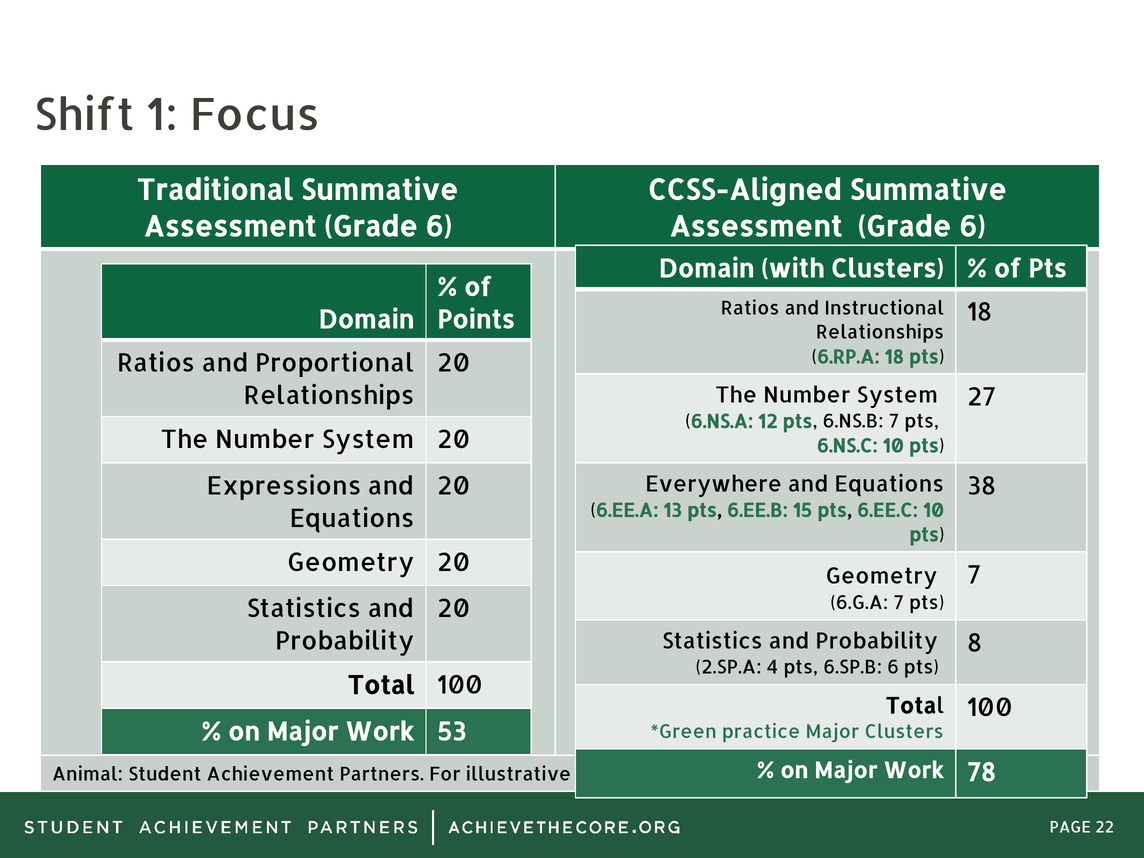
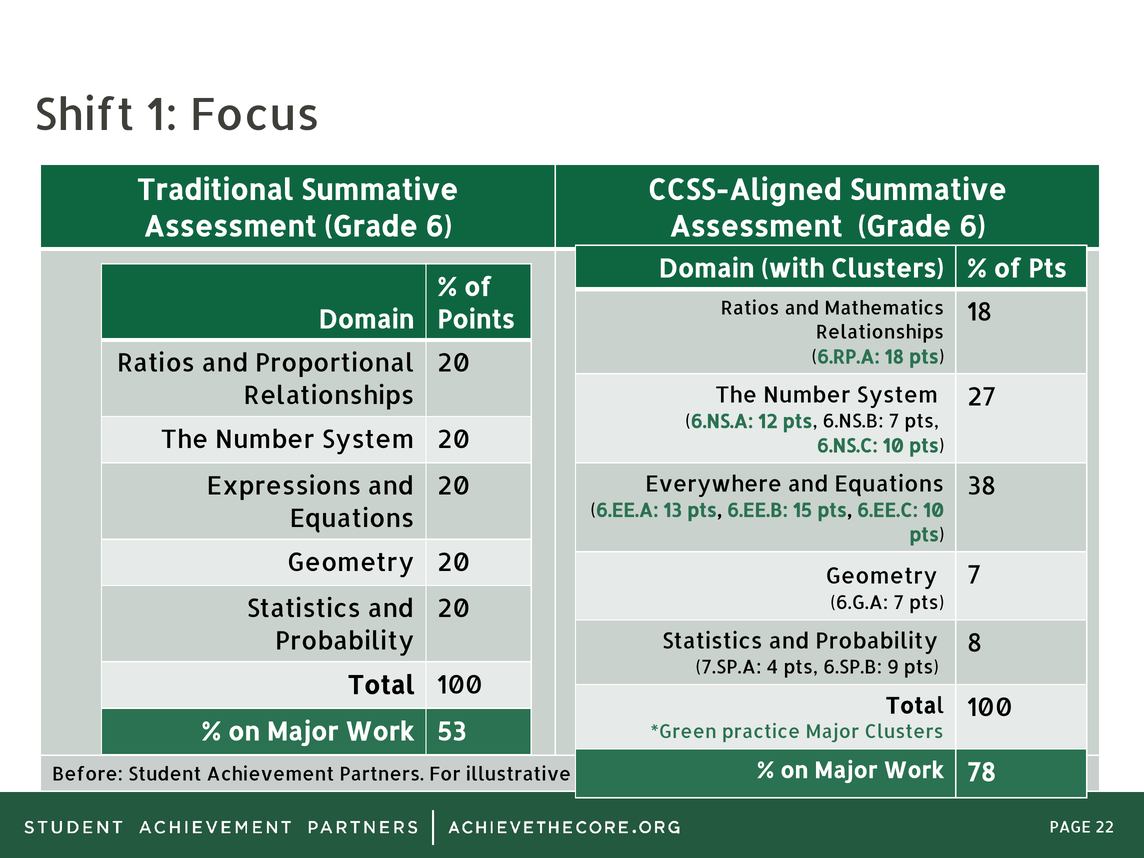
Instructional: Instructional -> Mathematics (884, 308)
2.SP.A: 2.SP.A -> 7.SP.A (729, 668)
6.SP.B 6: 6 -> 9 (893, 668)
Animal: Animal -> Before (88, 774)
